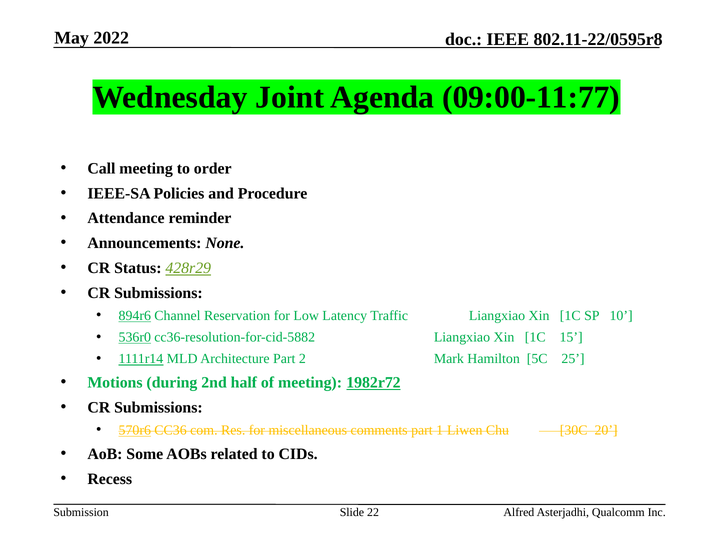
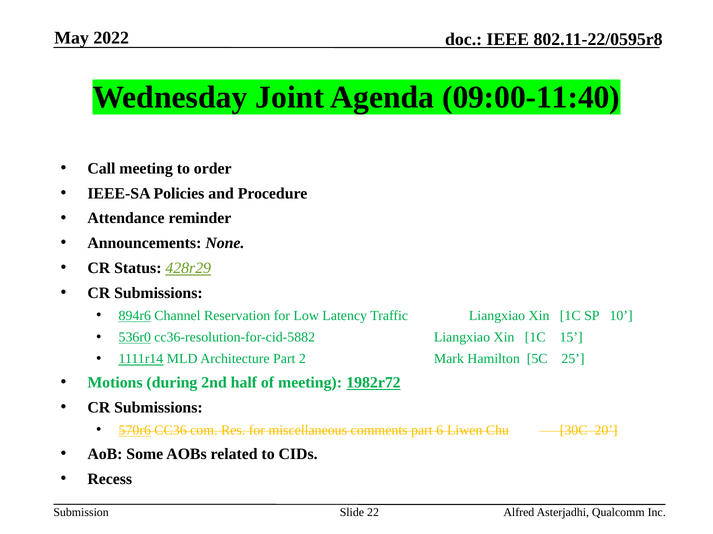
09:00-11:77: 09:00-11:77 -> 09:00-11:40 (531, 97)
1: 1 -> 6 (440, 431)
